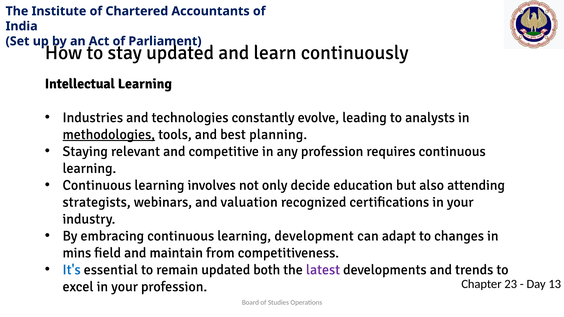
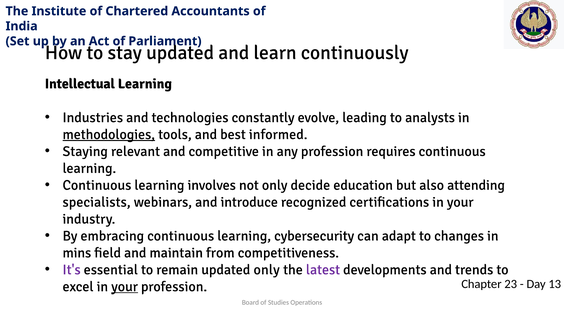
planning: planning -> informed (278, 135)
strategists: strategists -> specialists (97, 202)
valuation: valuation -> introduce (249, 202)
development: development -> cybersecurity (314, 236)
It's colour: blue -> purple (72, 270)
updated both: both -> only (267, 270)
your underline: none -> present (125, 287)
